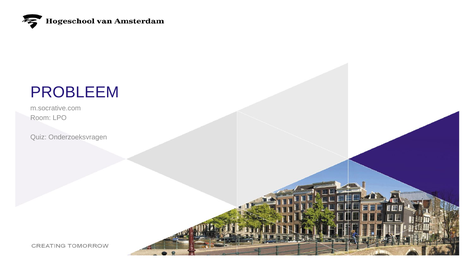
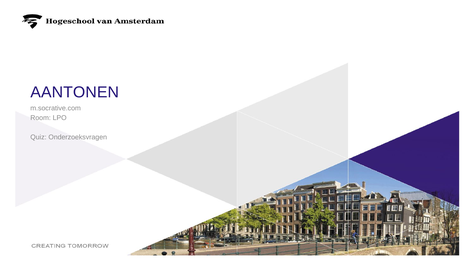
PROBLEEM: PROBLEEM -> AANTONEN (75, 92)
